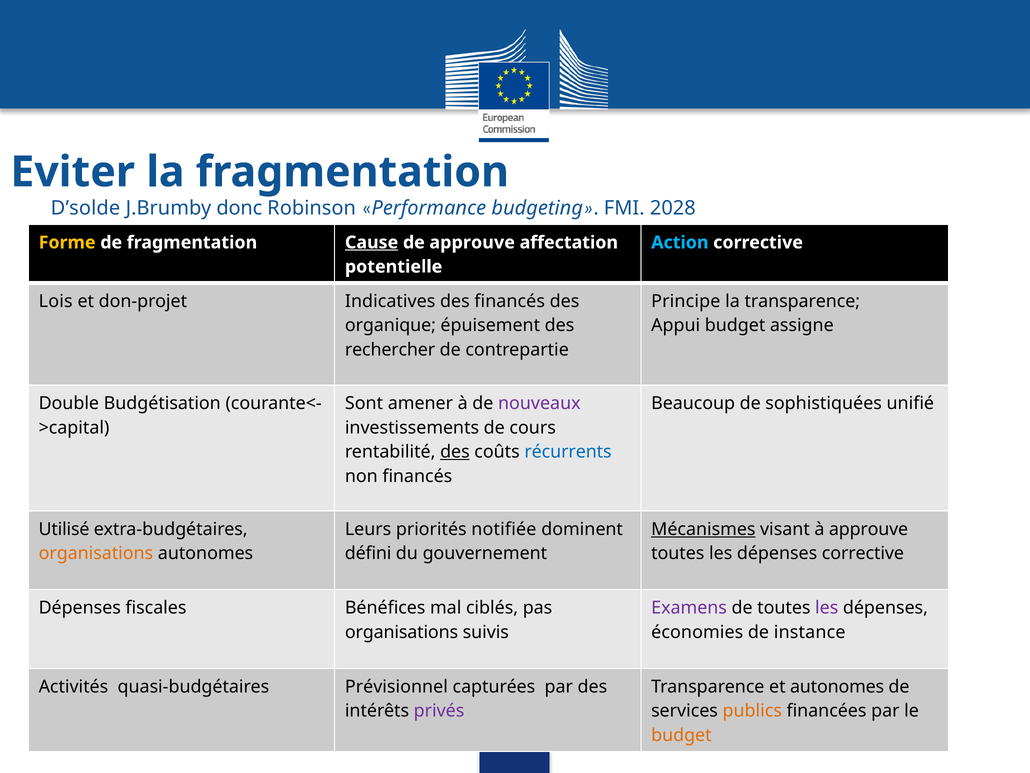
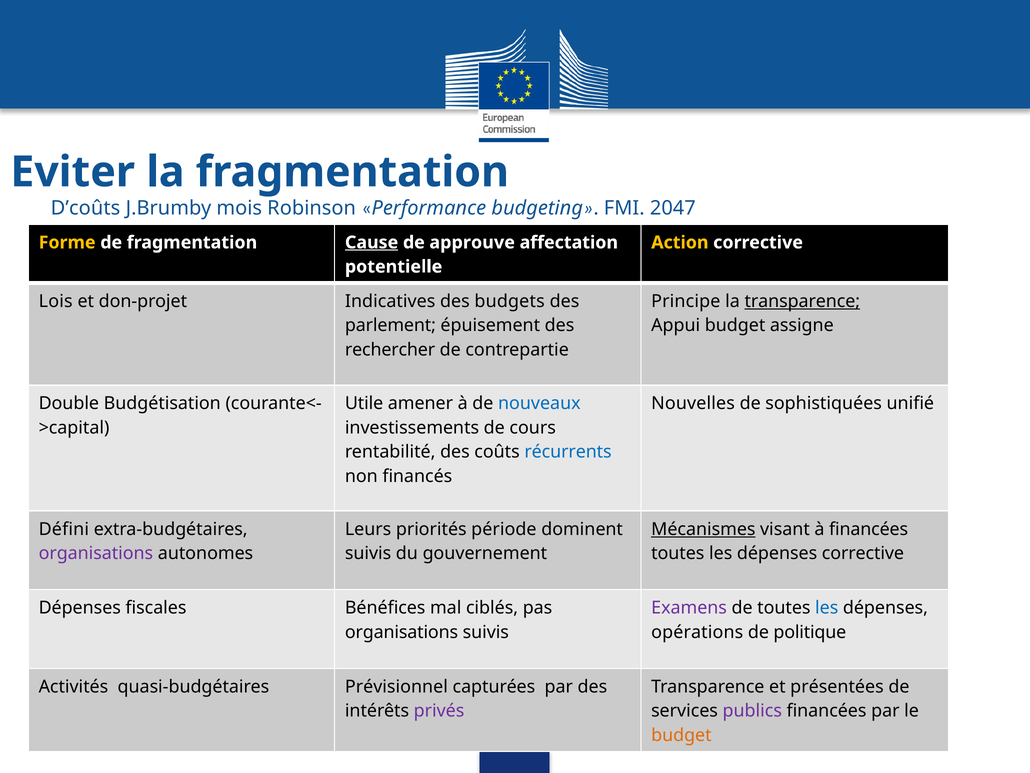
D’solde: D’solde -> D’coûts (86, 208)
donc: donc -> mois (239, 208)
2028: 2028 -> 2047 (673, 208)
Action colour: light blue -> yellow (680, 242)
des financés: financés -> budgets (510, 301)
transparence underline: none -> present (802, 301)
organique: organique -> parlement (390, 325)
Sont: Sont -> Utile (364, 403)
nouveaux colour: purple -> blue (539, 403)
Beaucoup: Beaucoup -> Nouvelles (693, 403)
des underline: present -> none (455, 452)
Utilisé: Utilisé -> Défini (64, 529)
notifiée: notifiée -> période (504, 529)
à approuve: approuve -> financées (869, 529)
organisations colour: orange -> purple (96, 553)
défini: défini -> suivis (368, 553)
les colour: purple -> blue (827, 608)
économies: économies -> opérations (697, 632)
instance: instance -> politique (810, 632)
et autonomes: autonomes -> présentées (837, 686)
publics colour: orange -> purple (752, 711)
